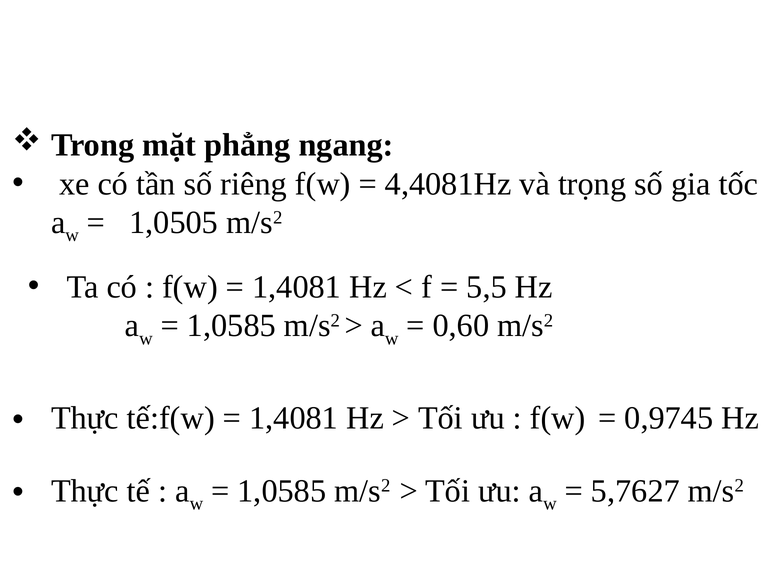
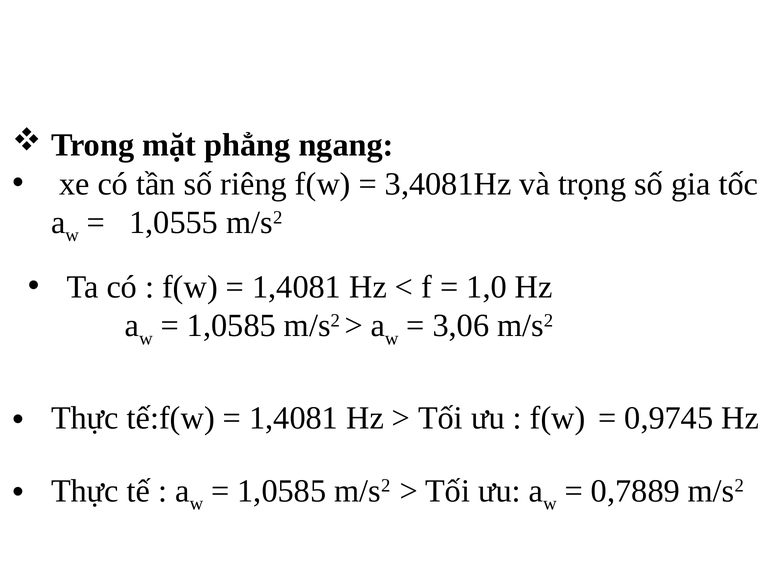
4,4081Hz: 4,4081Hz -> 3,4081Hz (448, 184)
1,0505: 1,0505 -> 1,0555 (174, 223)
5,5: 5,5 -> 1,0 (487, 287)
0,60: 0,60 -> 3,06 (461, 326)
5,7627: 5,7627 -> 0,7889 (635, 491)
